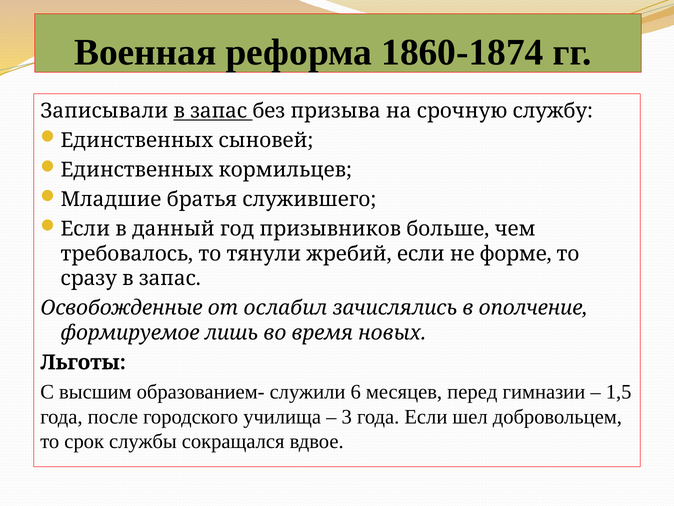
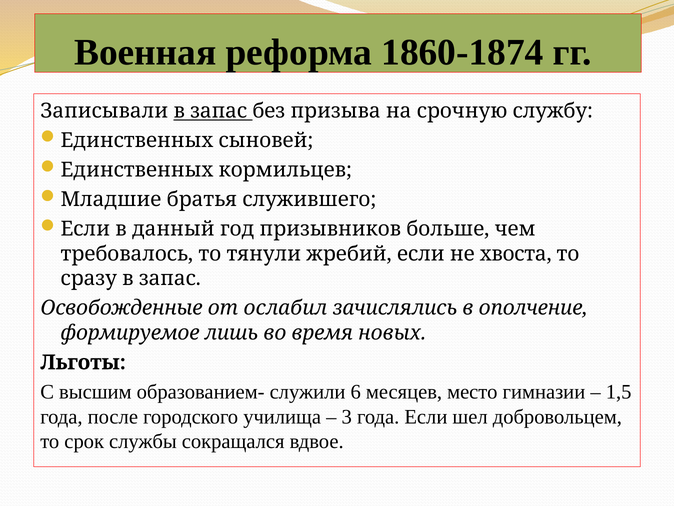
форме: форме -> хвоста (516, 254)
перед: перед -> место (472, 392)
